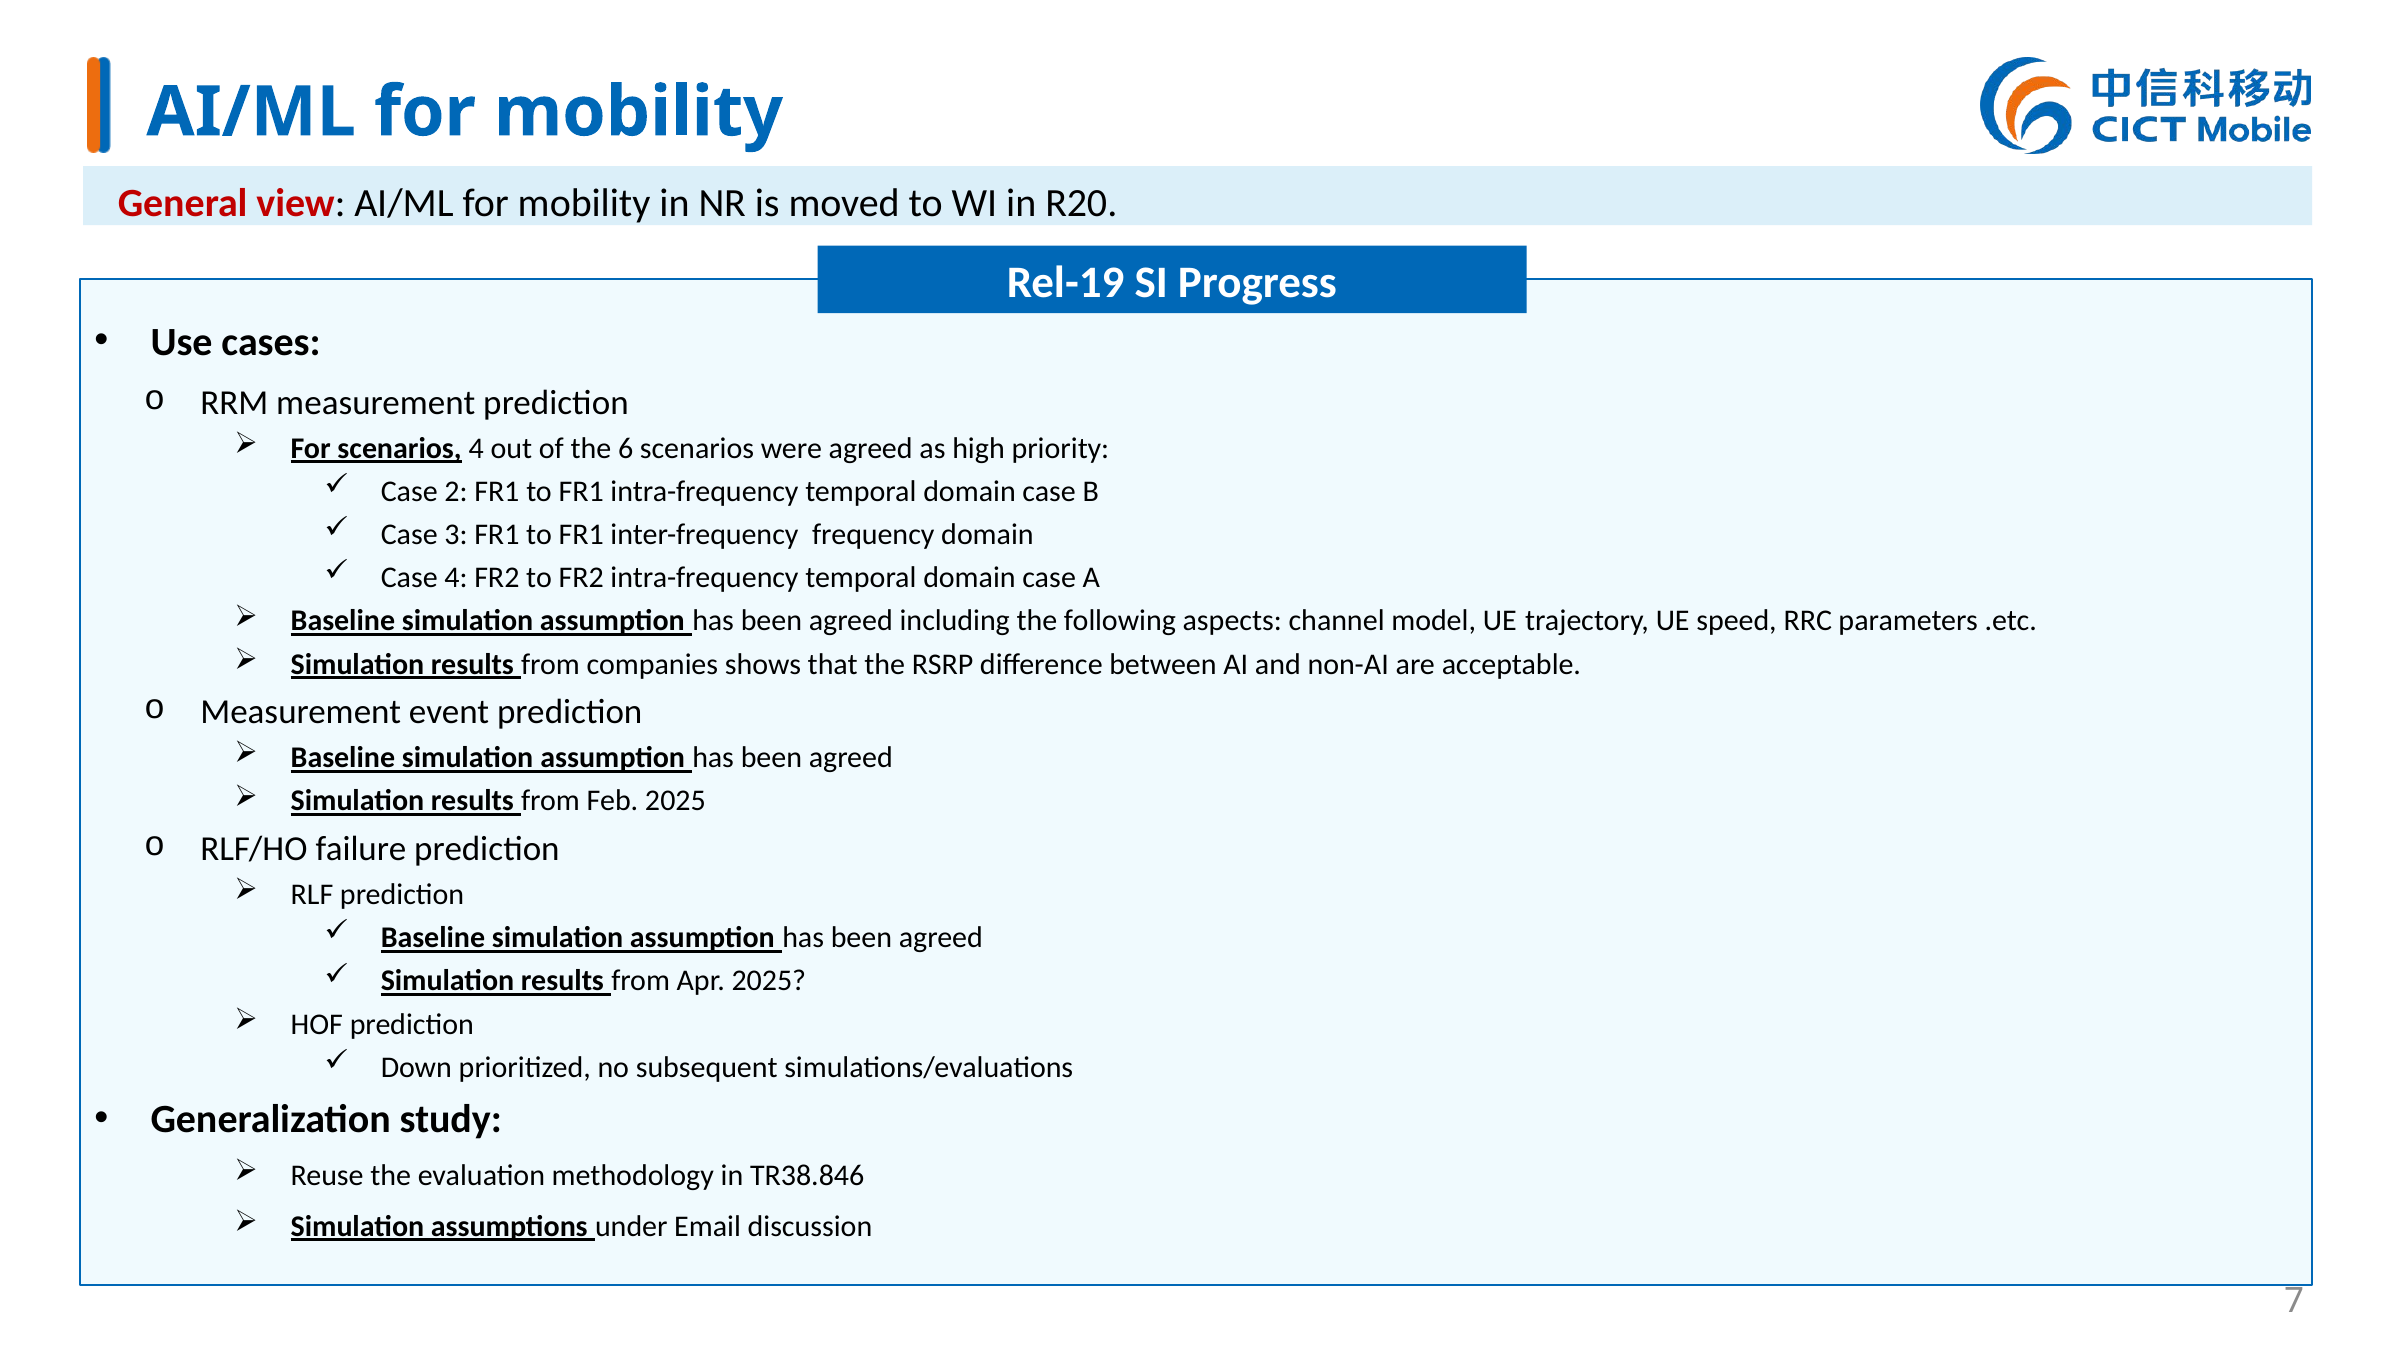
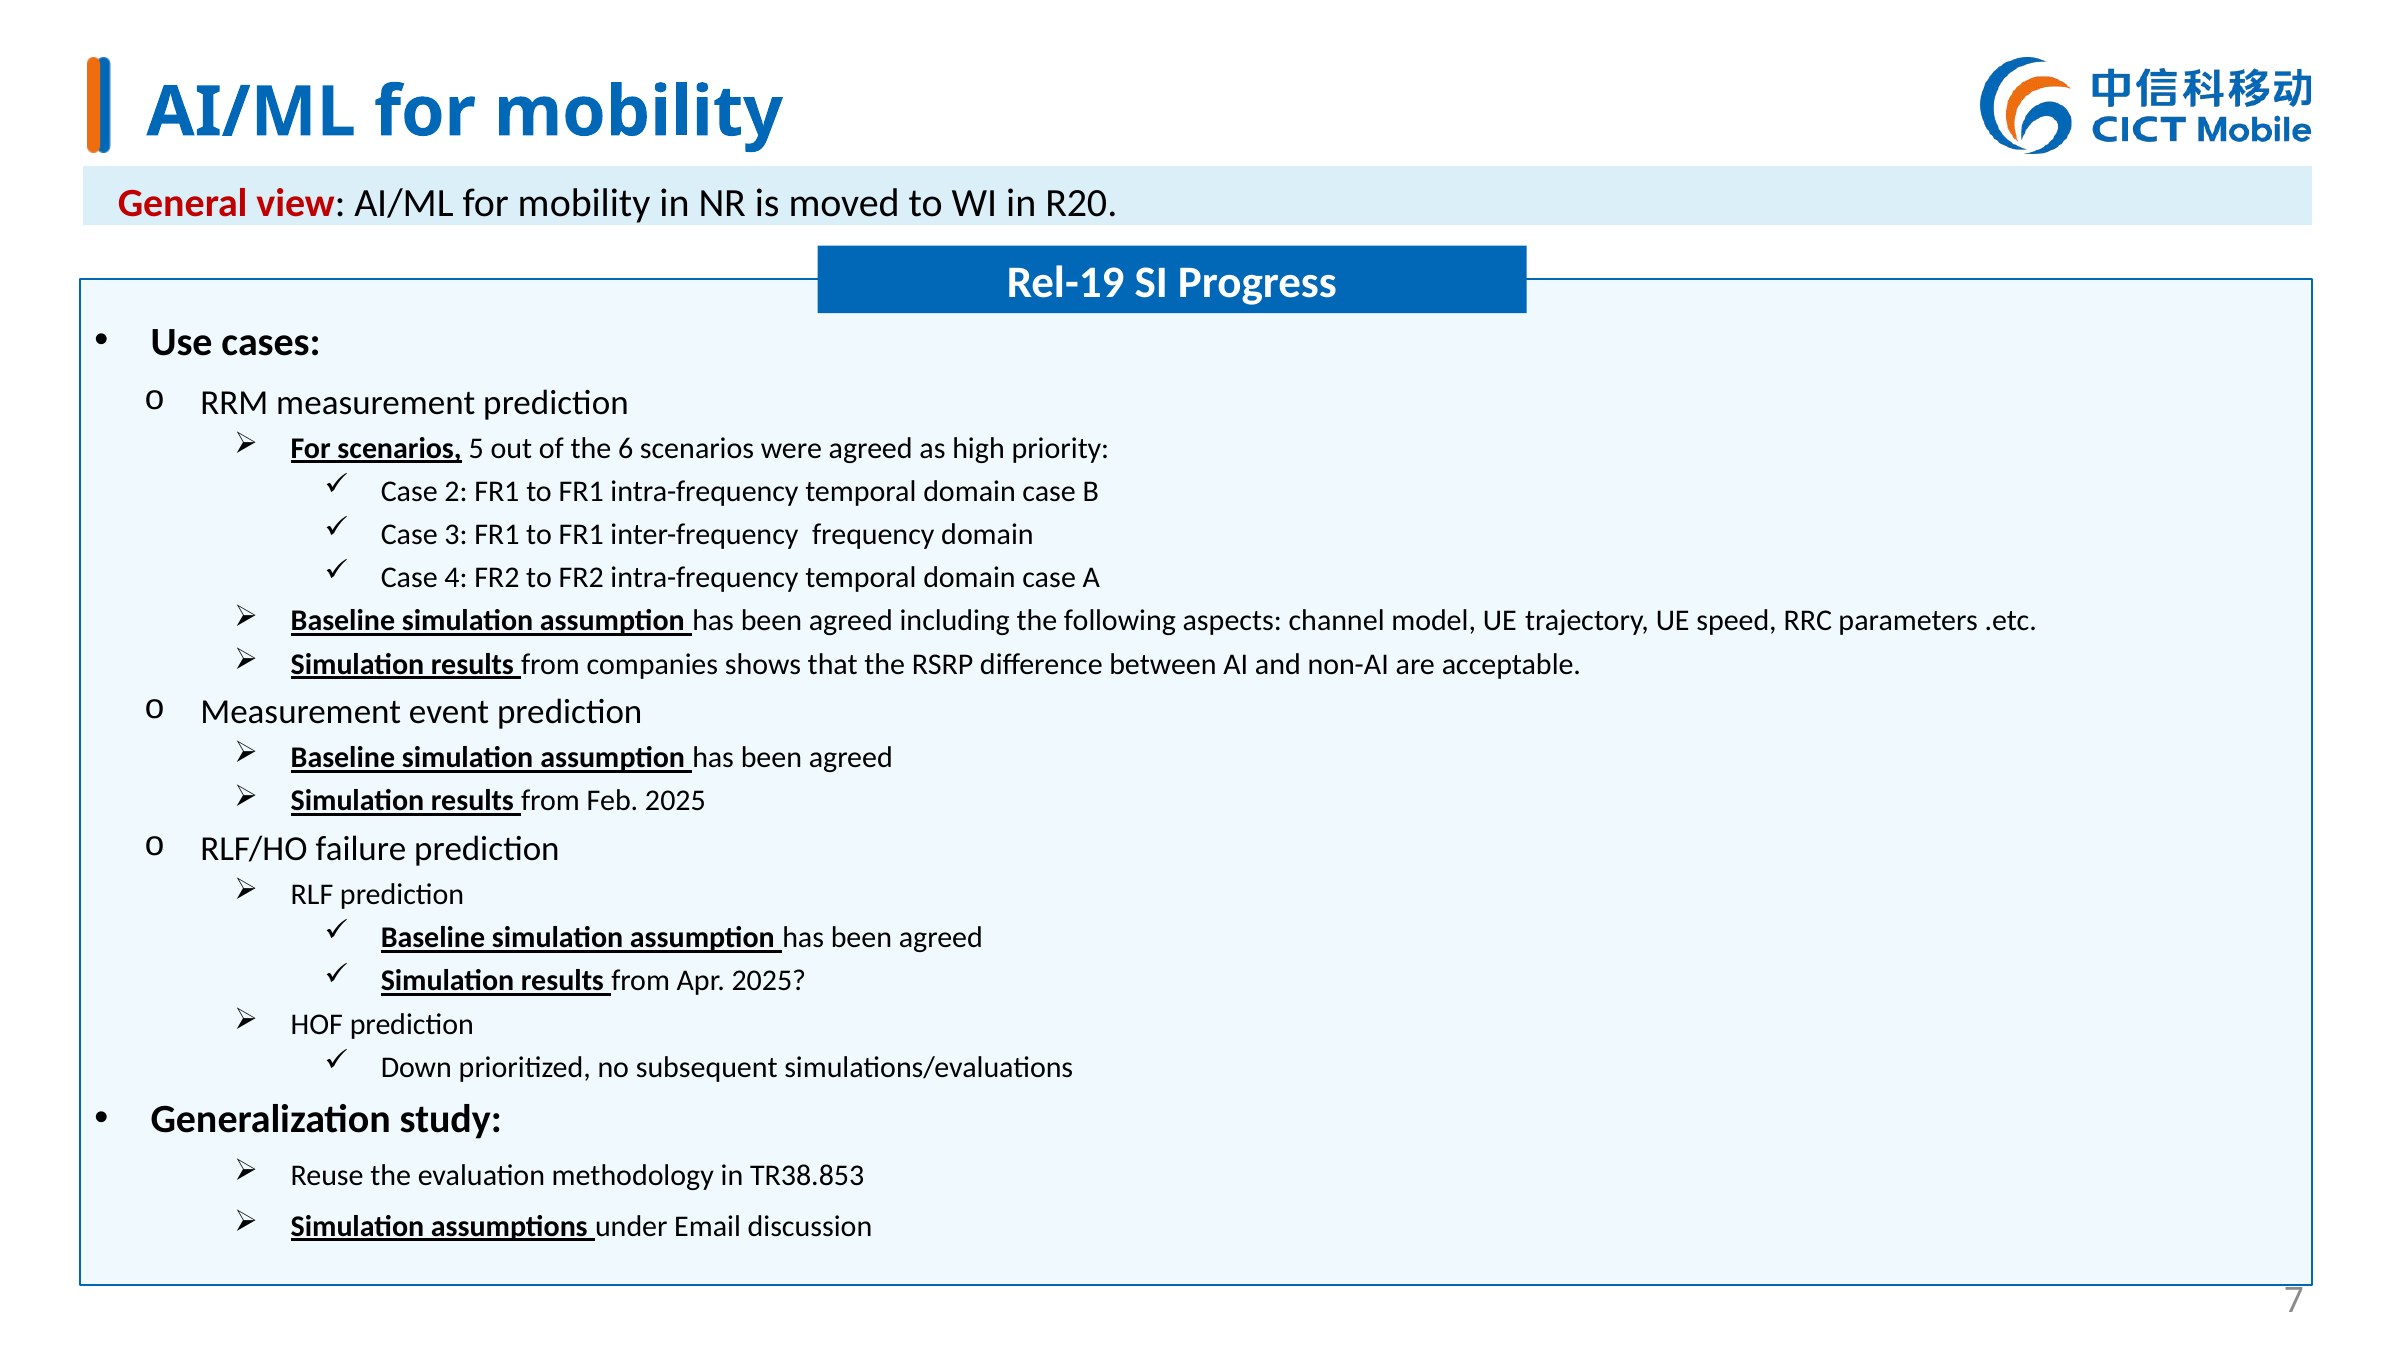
scenarios 4: 4 -> 5 (476, 448)
TR38.846: TR38.846 -> TR38.853 (807, 1175)
